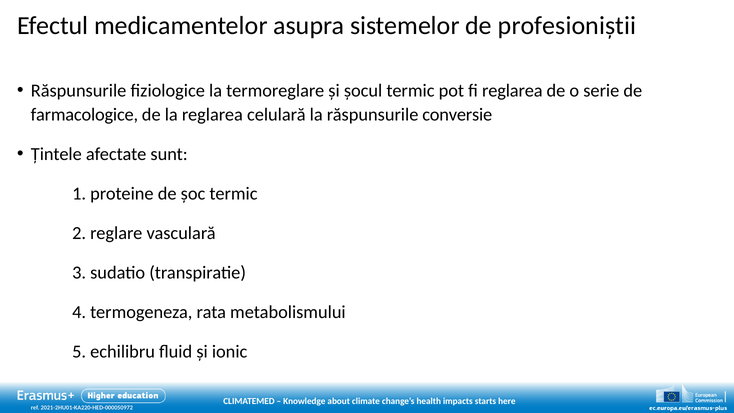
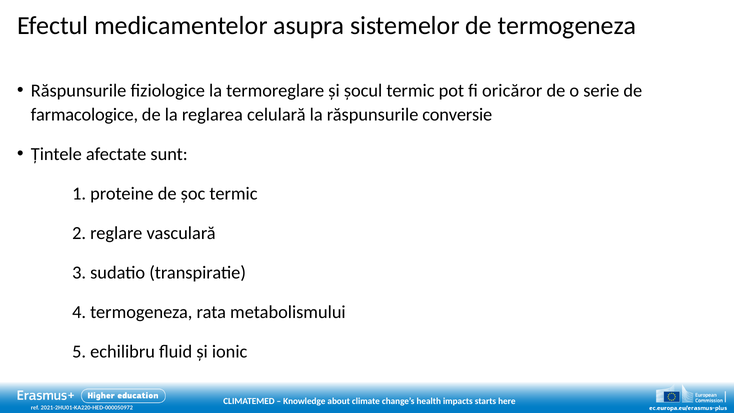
de profesioniștii: profesioniștii -> termogeneza (567, 26)
fi reglarea: reglarea -> oricăror (512, 90)
